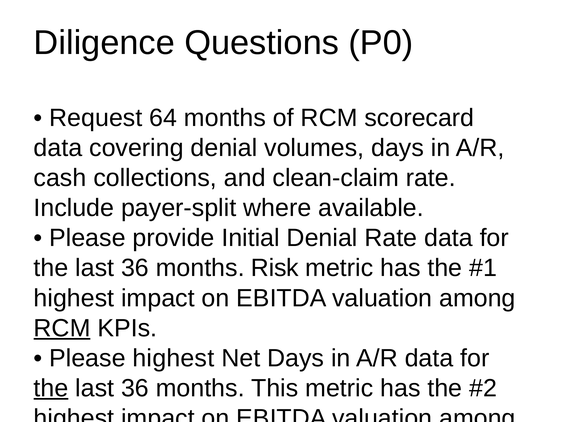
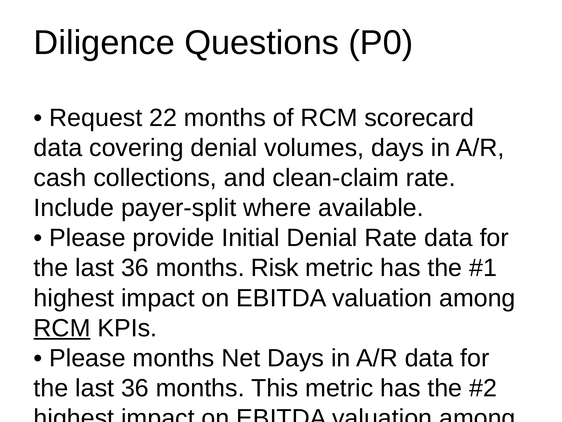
64: 64 -> 22 (163, 118)
Please highest: highest -> months (174, 358)
the underline: present -> none (51, 388)
